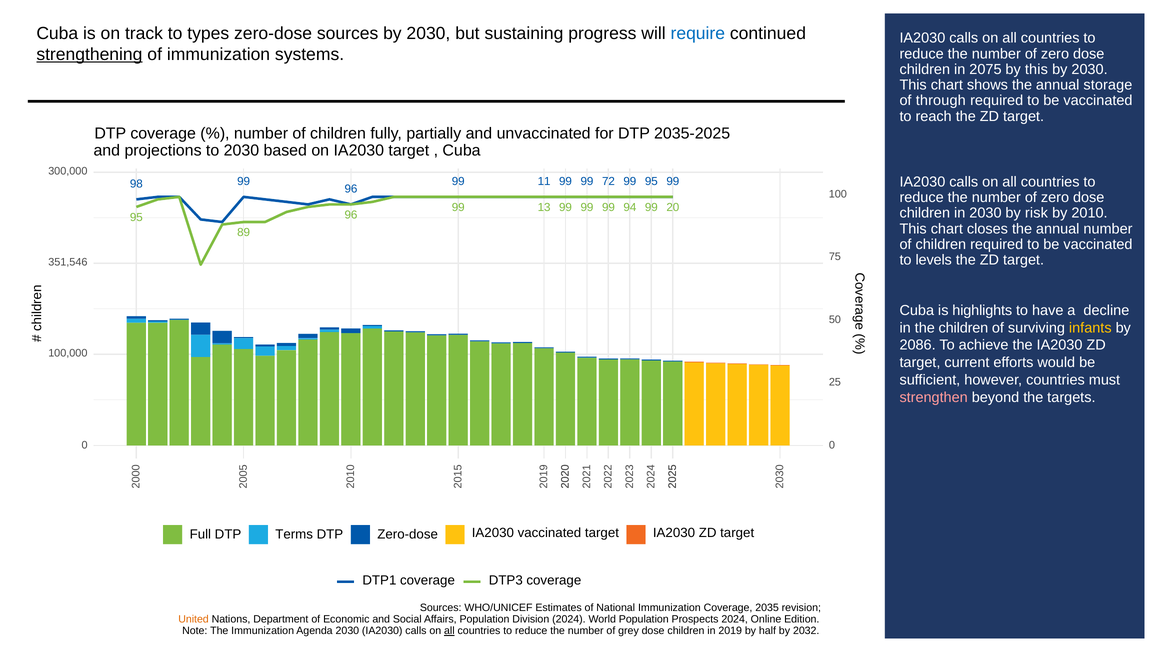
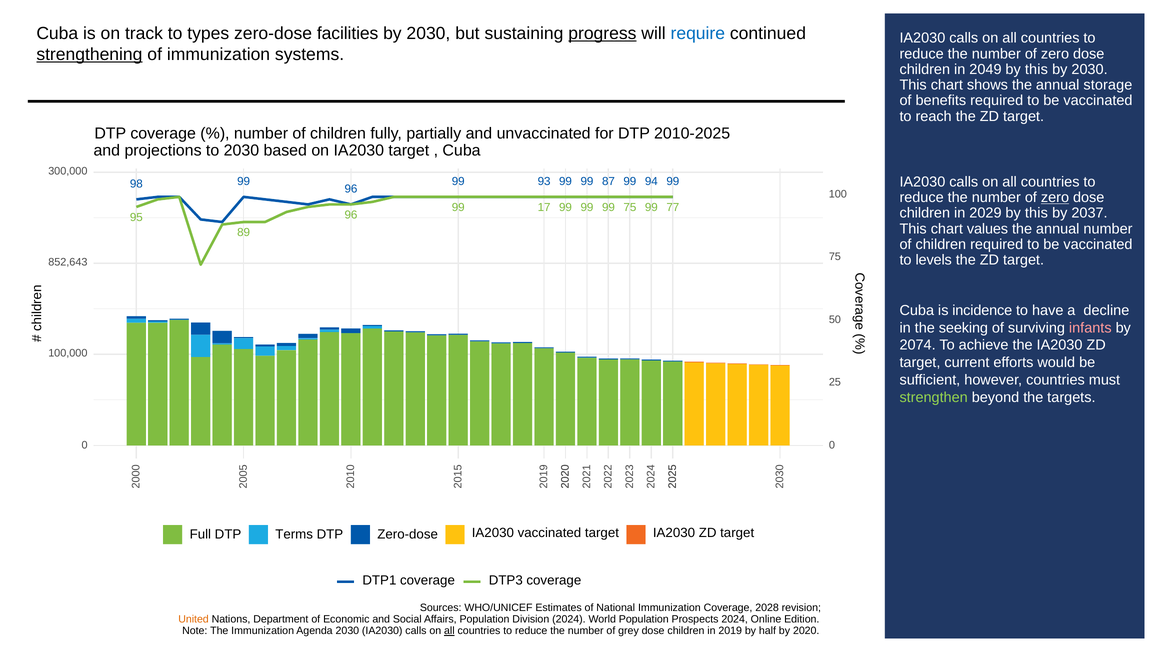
zero-dose sources: sources -> facilities (348, 33)
progress underline: none -> present (602, 33)
2075: 2075 -> 2049 (985, 69)
through: through -> benefits (941, 101)
2035-2025: 2035-2025 -> 2010-2025 (692, 133)
11: 11 -> 93 (544, 181)
72: 72 -> 87 (608, 181)
95: 95 -> 94 (651, 181)
zero underline: none -> present (1055, 197)
13: 13 -> 17 (544, 207)
99 94: 94 -> 75 (630, 207)
20: 20 -> 77 (673, 207)
in 2030: 2030 -> 2029 (985, 213)
risk: risk -> this (1036, 213)
2010: 2010 -> 2037 (1090, 213)
closes: closes -> values (988, 229)
351,546: 351,546 -> 852,643 (68, 262)
highlights: highlights -> incidence (982, 310)
the children: children -> seeking (963, 328)
infants colour: yellow -> pink (1090, 328)
2086: 2086 -> 2074 (918, 345)
strengthen colour: pink -> light green (934, 397)
2035: 2035 -> 2028 (767, 608)
2032: 2032 -> 2020 (806, 631)
